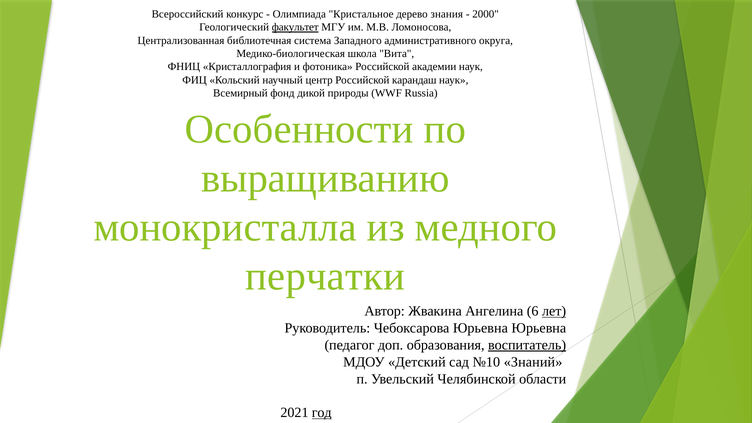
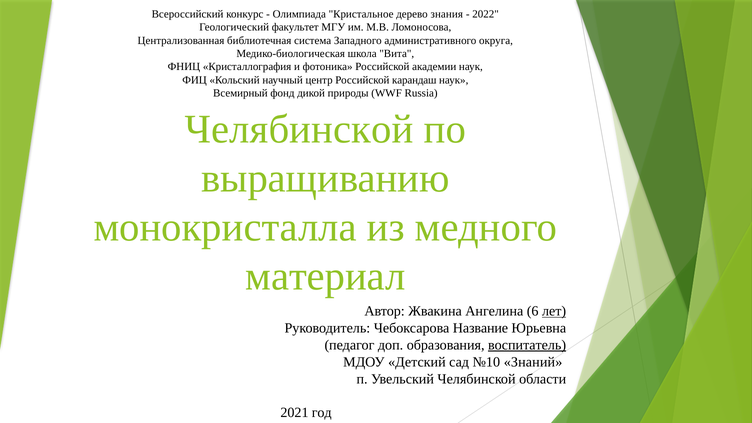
2000: 2000 -> 2022 (486, 14)
факультет underline: present -> none (295, 27)
Особенности: Особенности -> Челябинской (299, 129)
перчатки: перчатки -> материал (325, 276)
Чебоксарова Юрьевна: Юрьевна -> Название (480, 328)
год underline: present -> none (322, 413)
